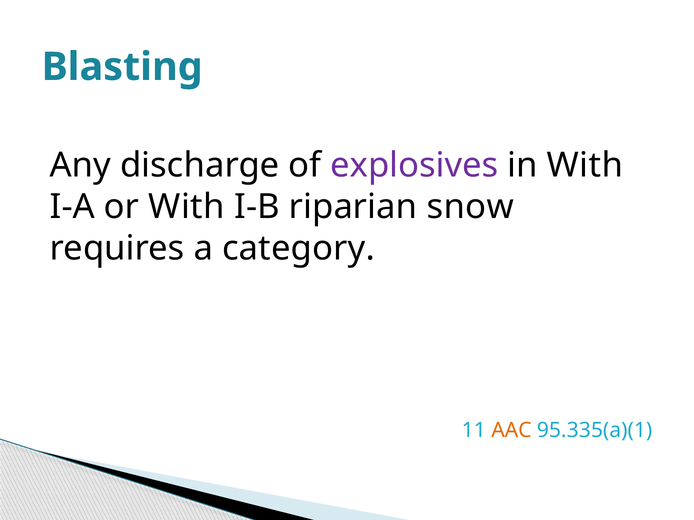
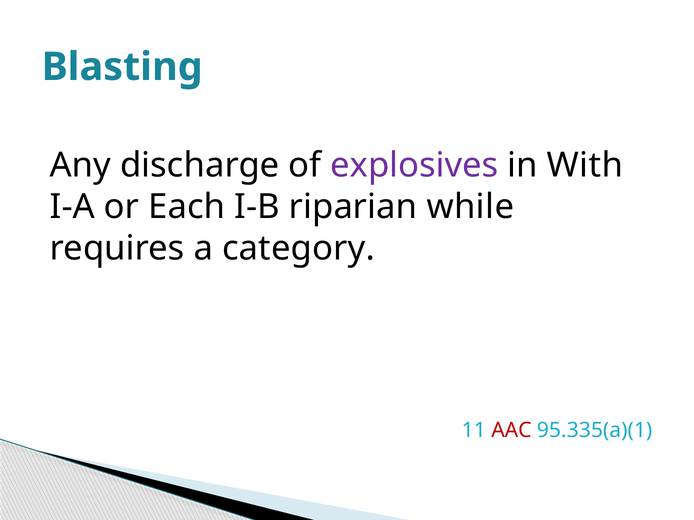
or With: With -> Each (187, 207)
snow: snow -> while (470, 207)
AAC colour: orange -> red (511, 430)
